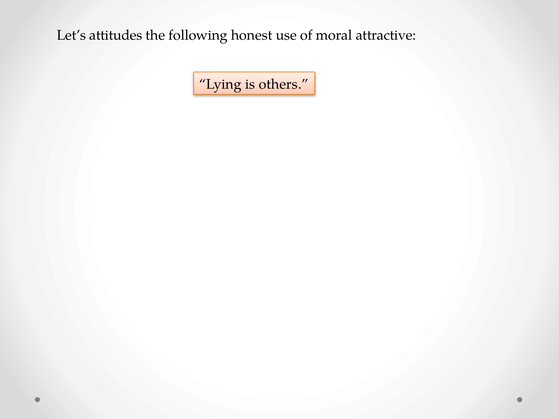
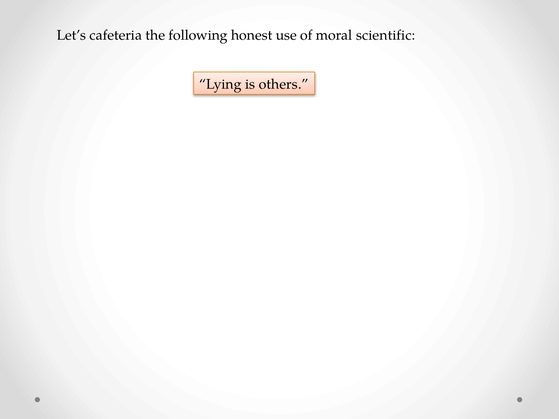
attitudes: attitudes -> cafeteria (116, 35)
attractive: attractive -> scientific (386, 35)
